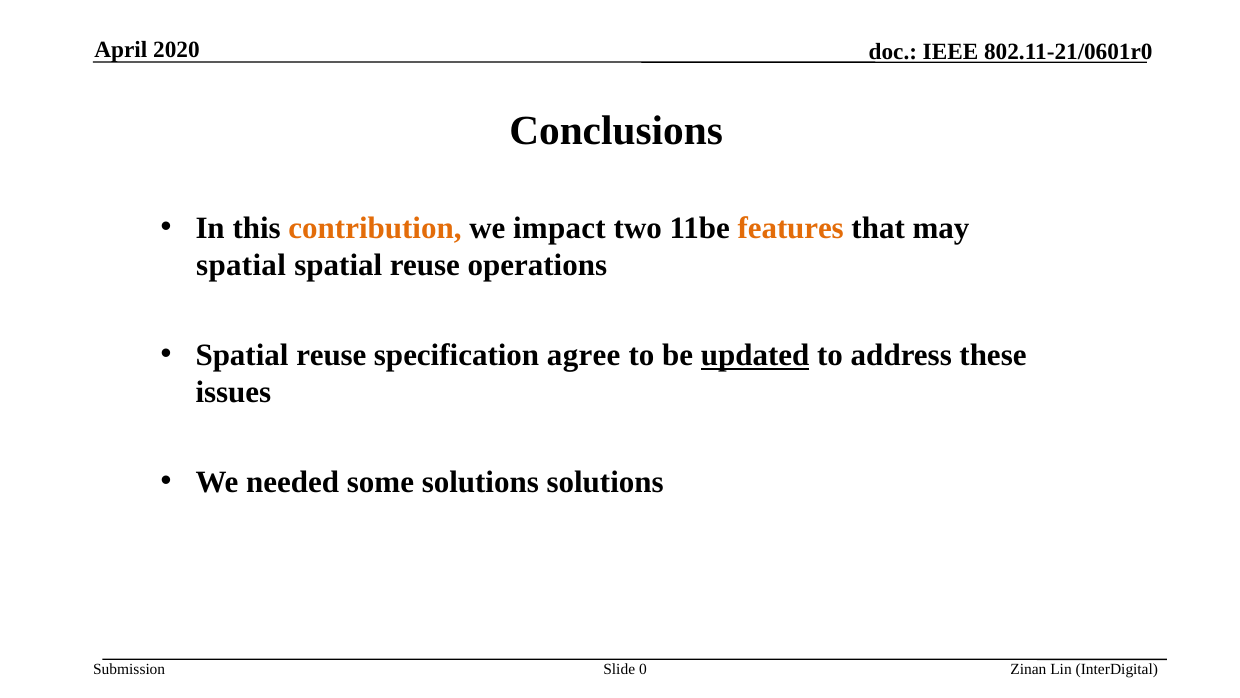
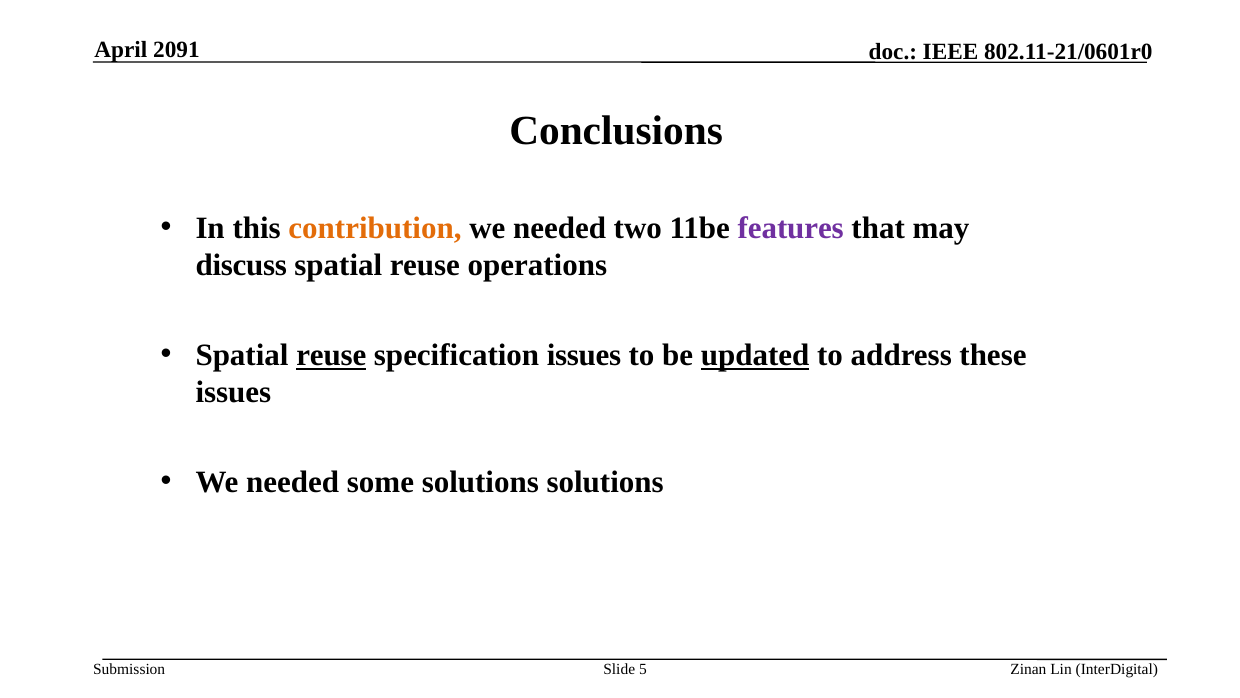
2020: 2020 -> 2091 (176, 49)
impact: impact -> needed (560, 228)
features colour: orange -> purple (791, 228)
spatial: spatial -> discuss (241, 265)
reuse underline: none -> present (331, 355)
specification agree: agree -> issues (584, 355)
0: 0 -> 5 (643, 669)
